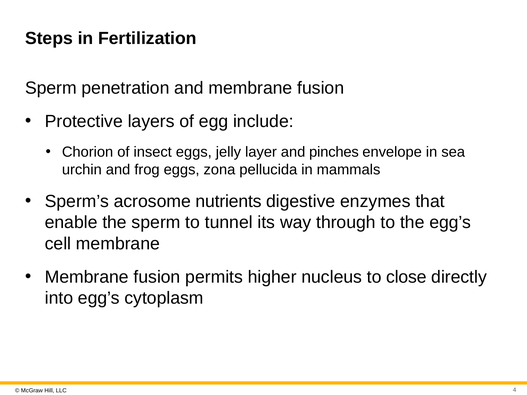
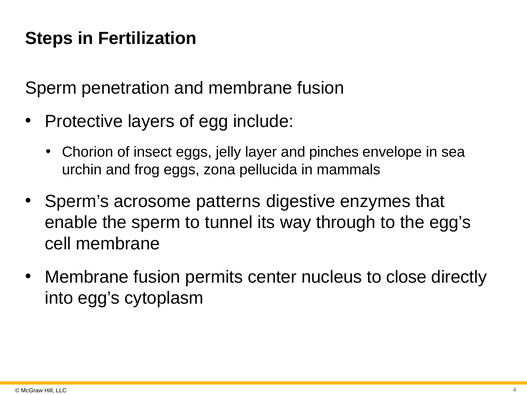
nutrients: nutrients -> patterns (228, 202)
higher: higher -> center (272, 277)
